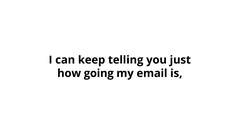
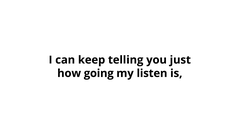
email: email -> listen (152, 73)
